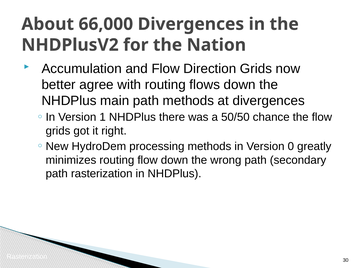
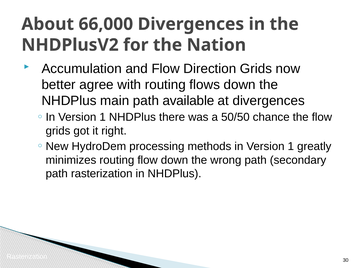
path methods: methods -> available (188, 101)
in Version 0: 0 -> 1 (291, 146)
